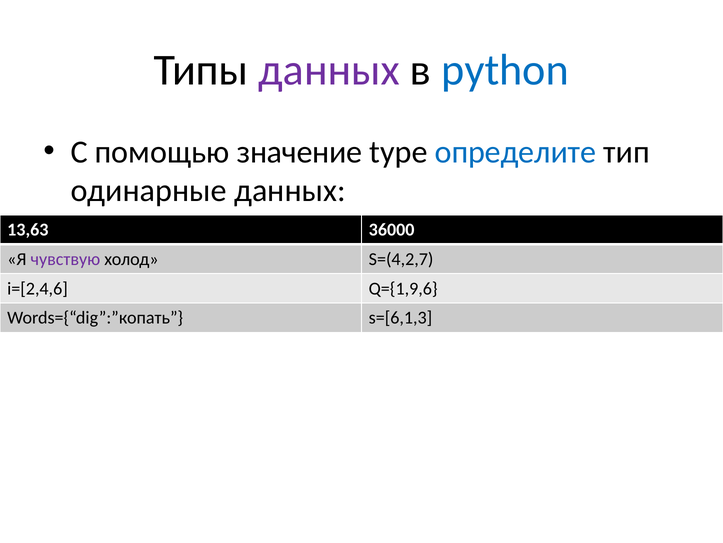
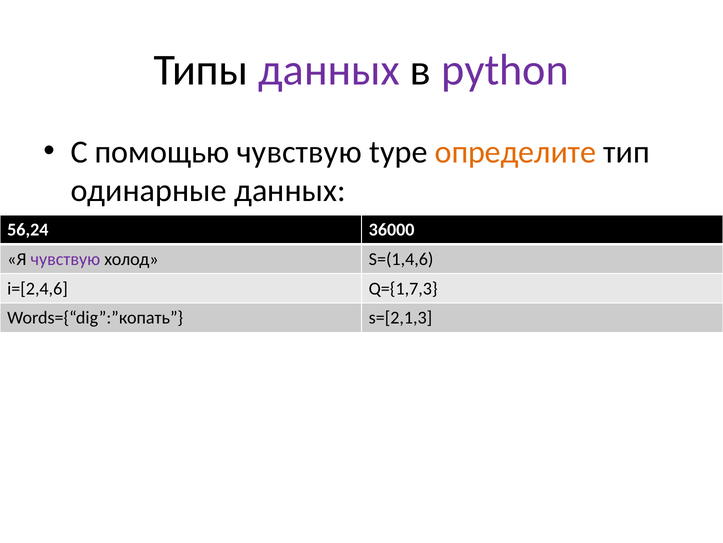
python colour: blue -> purple (505, 70)
помощью значение: значение -> чувствую (299, 152)
определите colour: blue -> orange (515, 152)
13,63: 13,63 -> 56,24 (28, 230)
S=(4,2,7: S=(4,2,7 -> S=(1,4,6 (401, 259)
Q={1,9,6: Q={1,9,6 -> Q={1,7,3 (403, 288)
s=[6,1,3: s=[6,1,3 -> s=[2,1,3 (400, 317)
